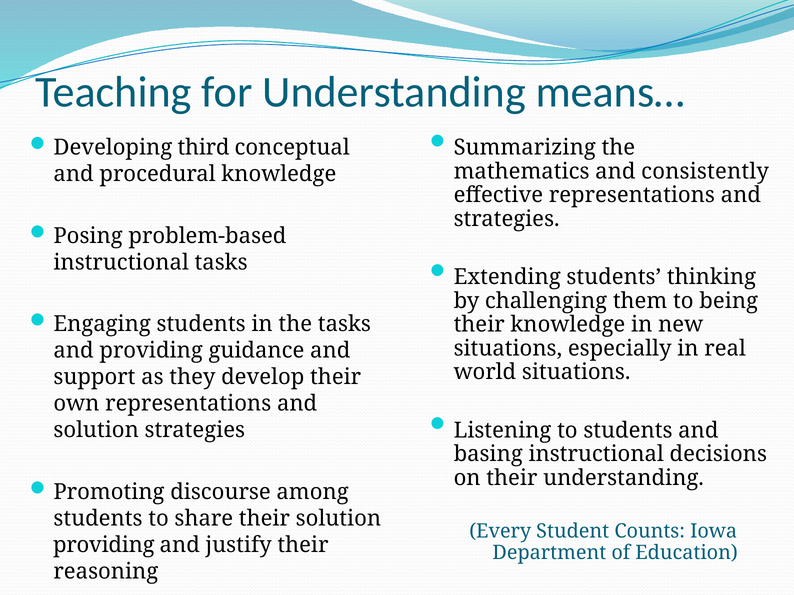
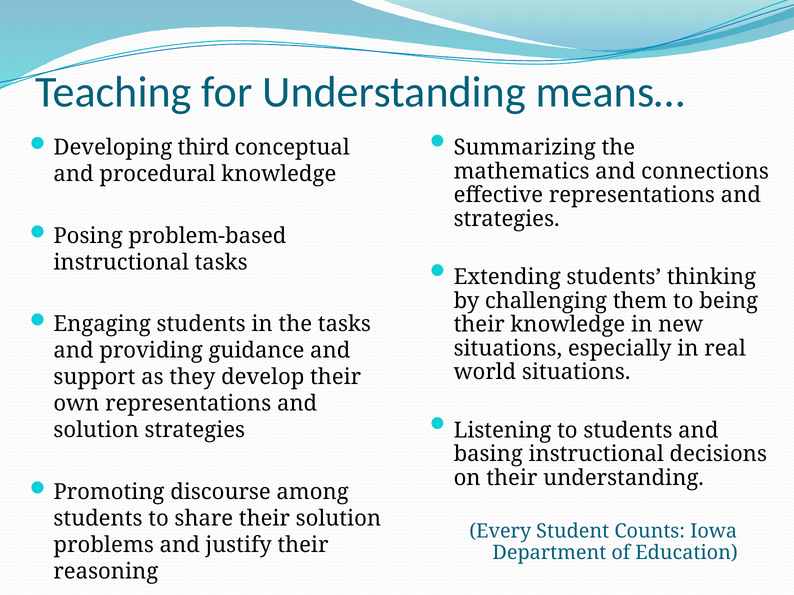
consistently: consistently -> connections (705, 171)
providing: providing -> problems (104, 545)
